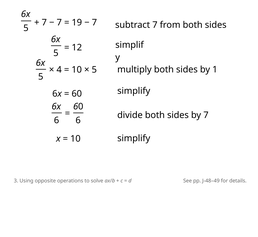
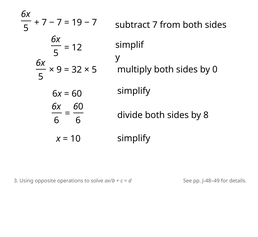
1: 1 -> 0 (215, 69)
4: 4 -> 9 (59, 70)
10: 10 -> 32 (77, 70)
by 7: 7 -> 8 (206, 115)
